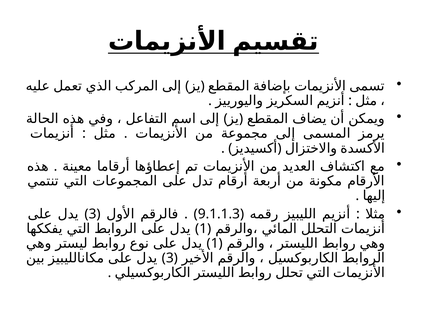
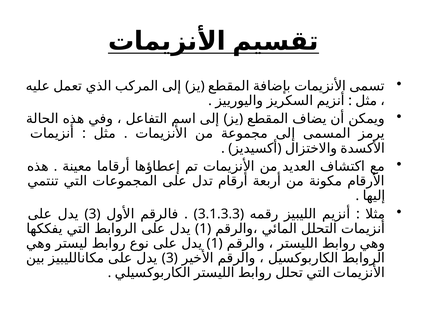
9.1.1.3: 9.1.1.3 -> 3.1.3.3 (219, 214)
